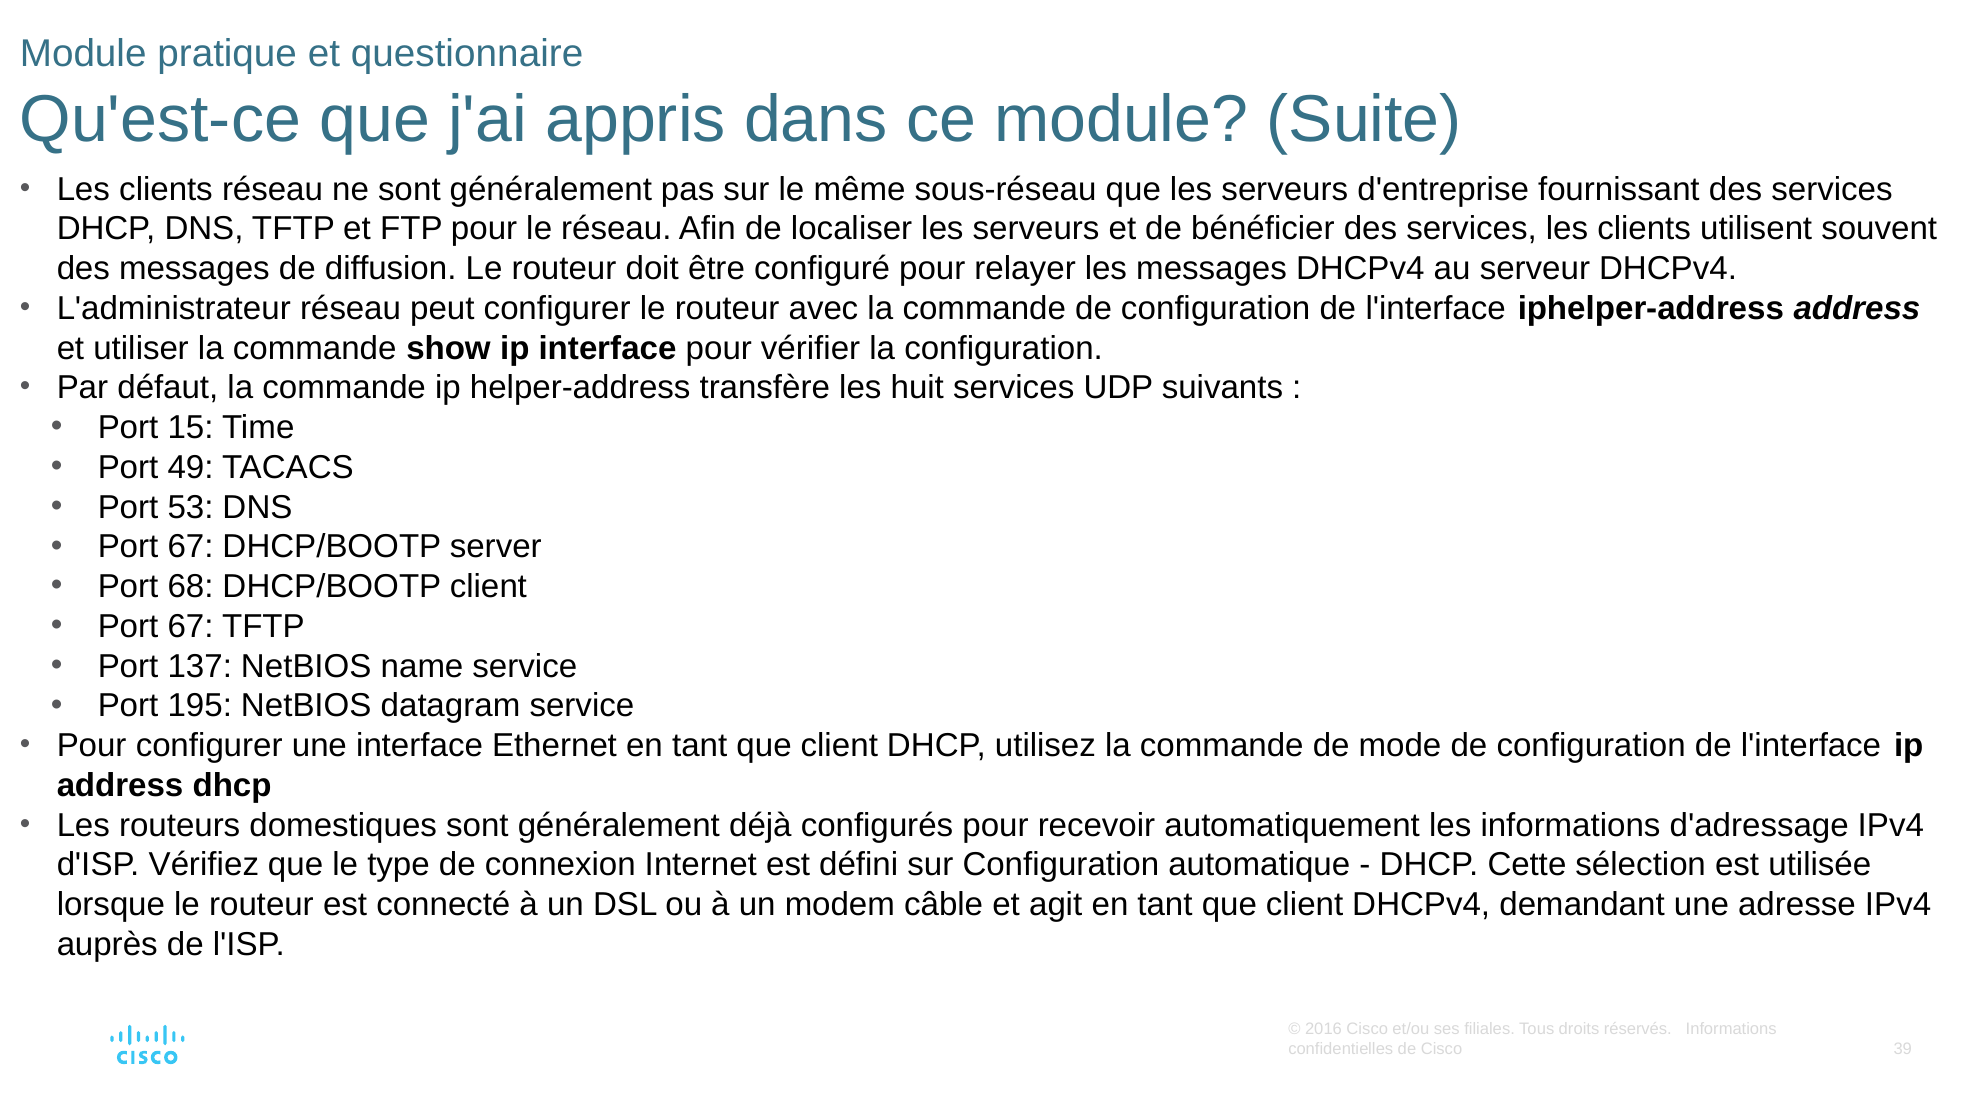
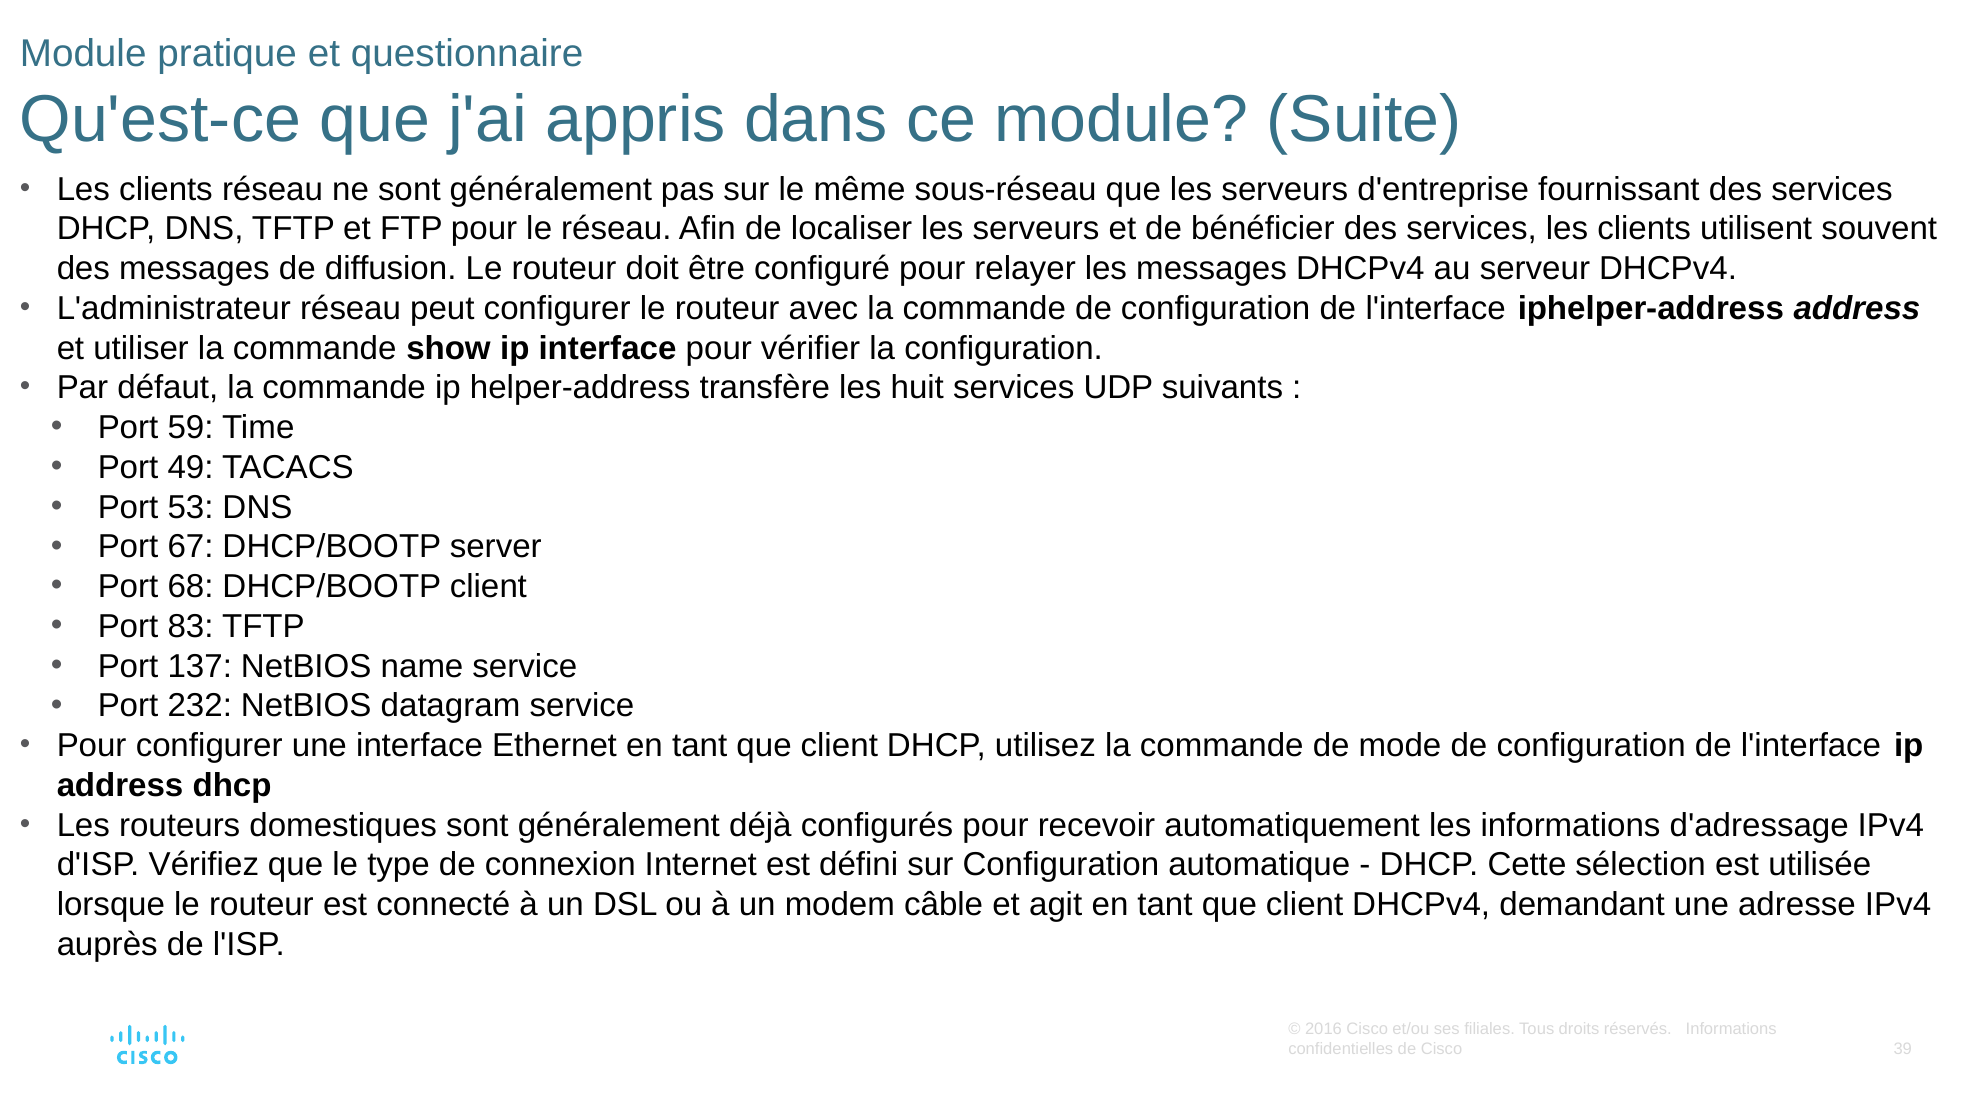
15: 15 -> 59 (191, 428)
67: 67 -> 83 (191, 626)
195: 195 -> 232 (200, 706)
